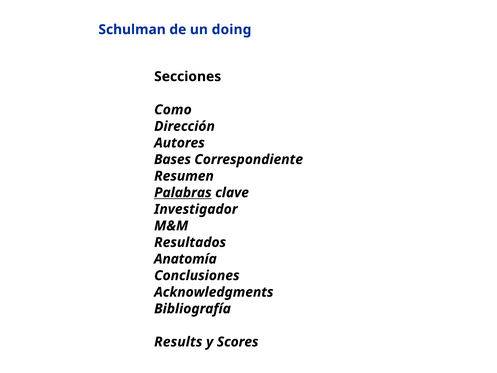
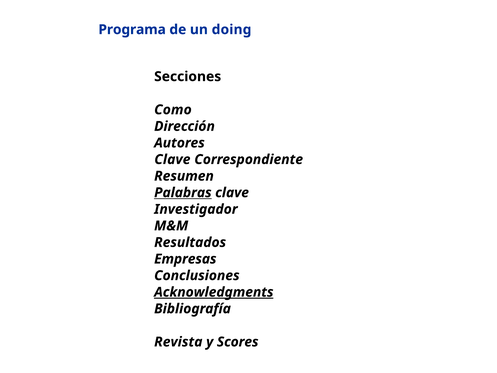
Schulman: Schulman -> Programa (132, 30)
Bases: Bases -> Clave (172, 159)
Anatomía: Anatomía -> Empresas (185, 259)
Acknowledgments underline: none -> present (214, 292)
Results: Results -> Revista (178, 342)
